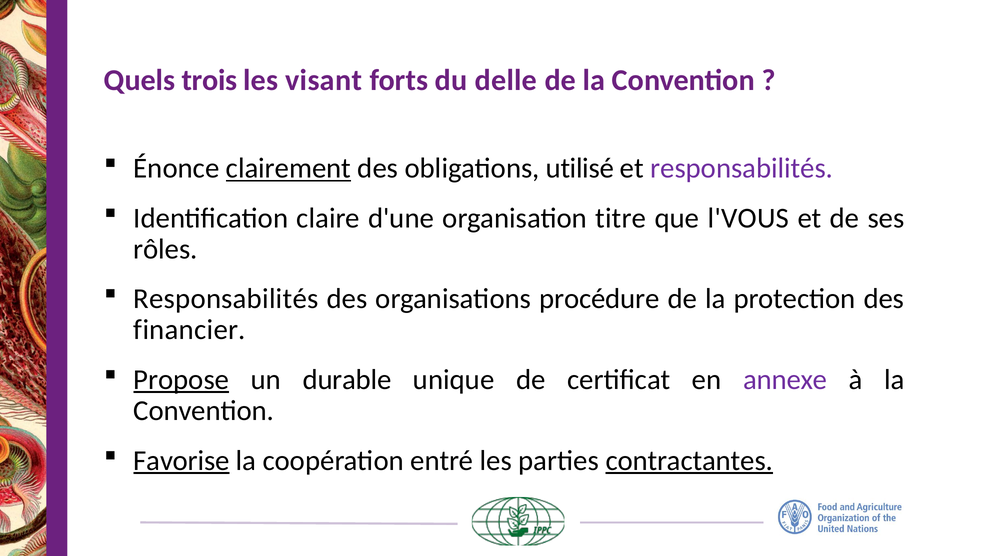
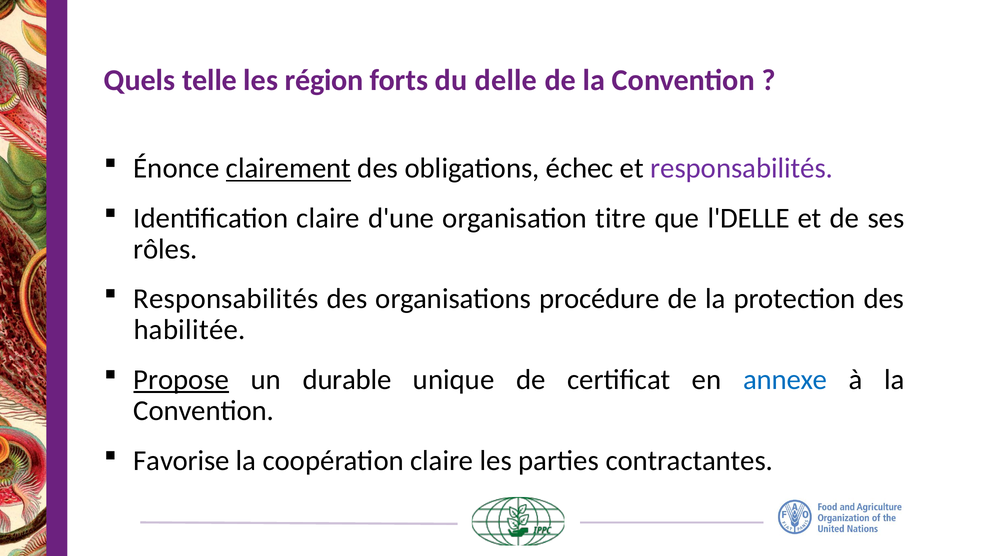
trois: trois -> telle (210, 80)
visant: visant -> région (324, 80)
utilisé: utilisé -> échec (580, 168)
l'VOUS: l'VOUS -> l'DELLE (749, 218)
financier: financier -> habilitée (190, 330)
annexe colour: purple -> blue (785, 380)
Favorise underline: present -> none (181, 460)
coopération entré: entré -> claire (442, 460)
contractantes underline: present -> none (689, 460)
